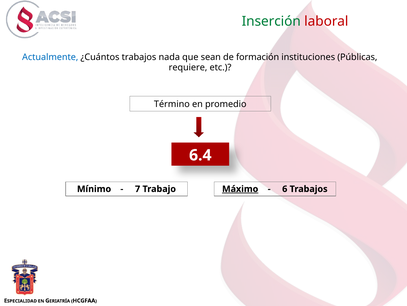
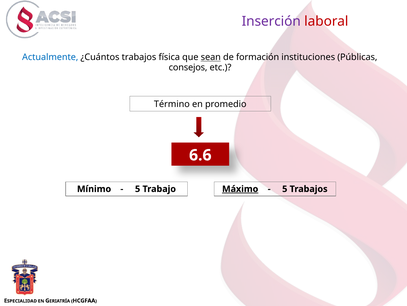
Inserción colour: green -> purple (271, 21)
nada: nada -> física (169, 57)
sean underline: none -> present (211, 57)
requiere: requiere -> consejos (188, 67)
6.4: 6.4 -> 6.6 (200, 155)
7: 7 -> 5 (138, 189)
6: 6 -> 5 (285, 189)
